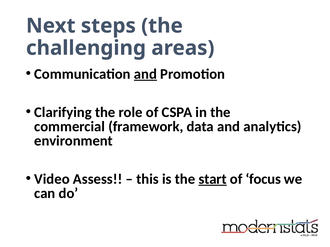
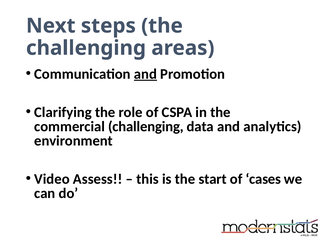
commercial framework: framework -> challenging (146, 127)
start underline: present -> none (213, 179)
focus: focus -> cases (263, 179)
